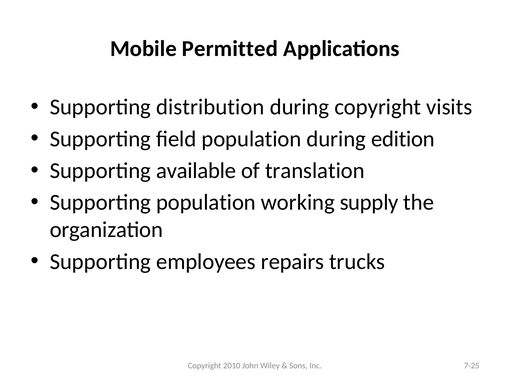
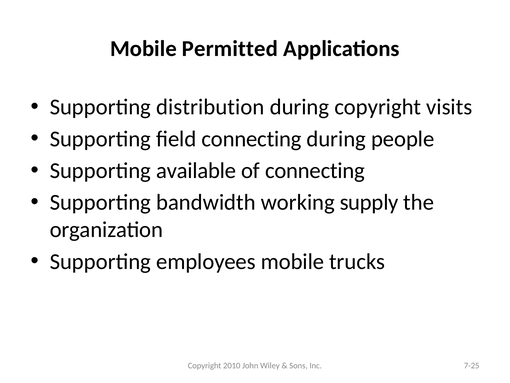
field population: population -> connecting (252, 139)
edition: edition -> people (403, 139)
of translation: translation -> connecting (315, 170)
Supporting population: population -> bandwidth (206, 202)
employees repairs: repairs -> mobile (292, 261)
